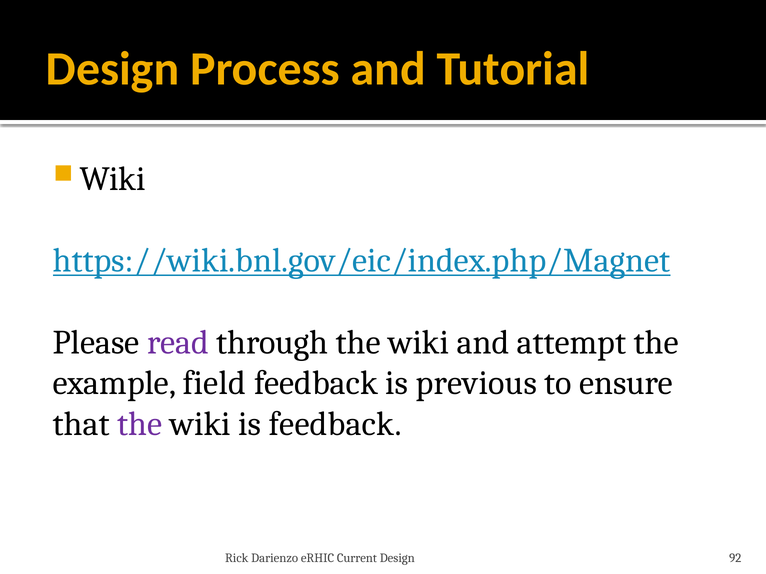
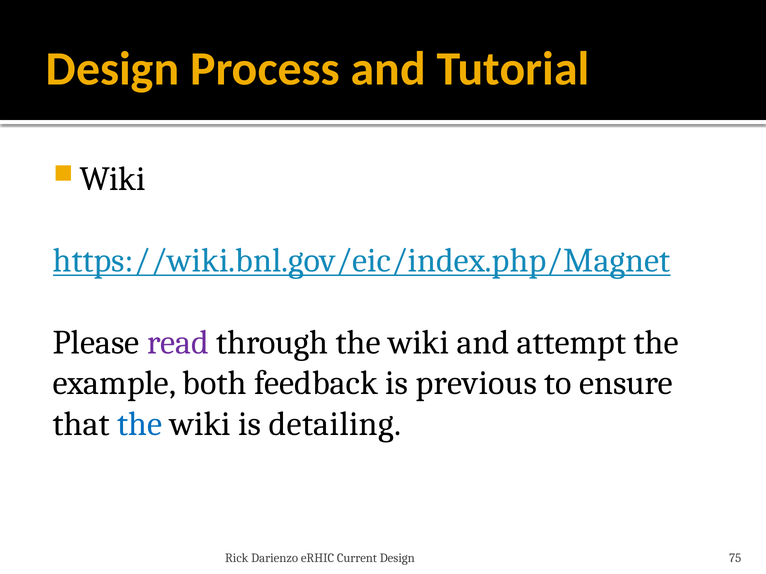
field: field -> both (214, 383)
the colour: purple -> blue (140, 424)
is feedback: feedback -> detailing (335, 424)
92: 92 -> 75 (735, 559)
